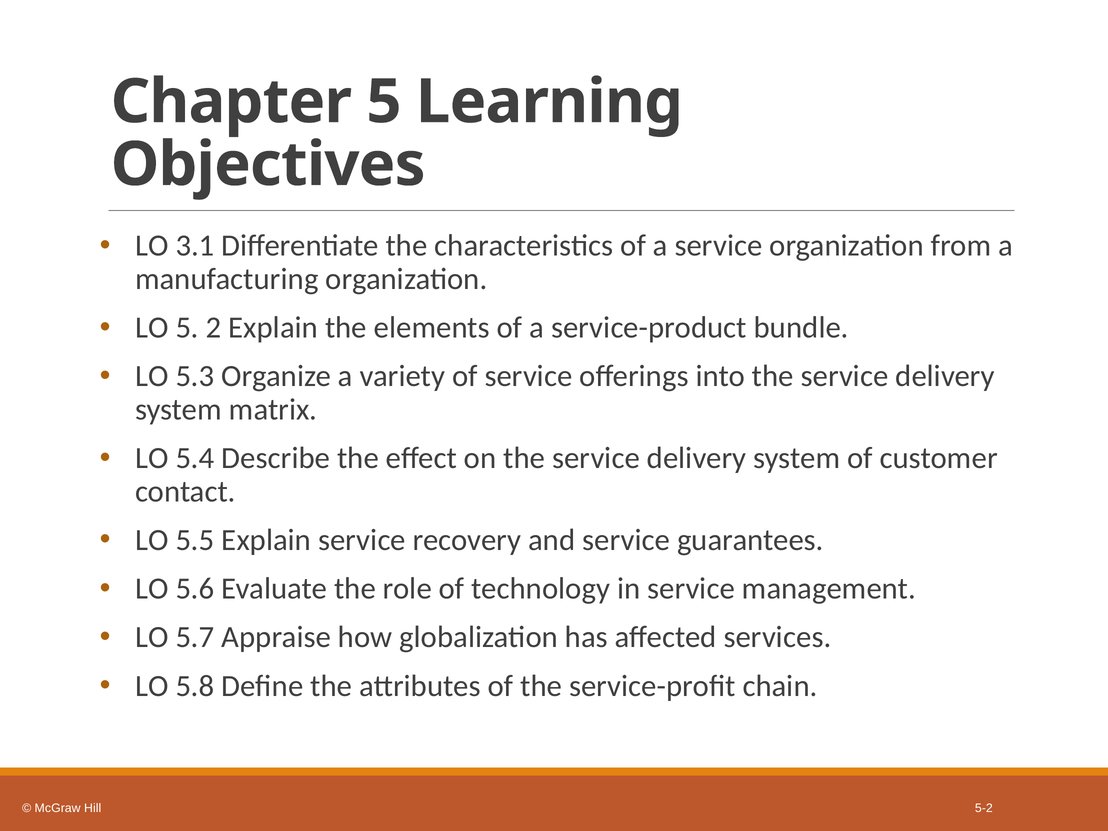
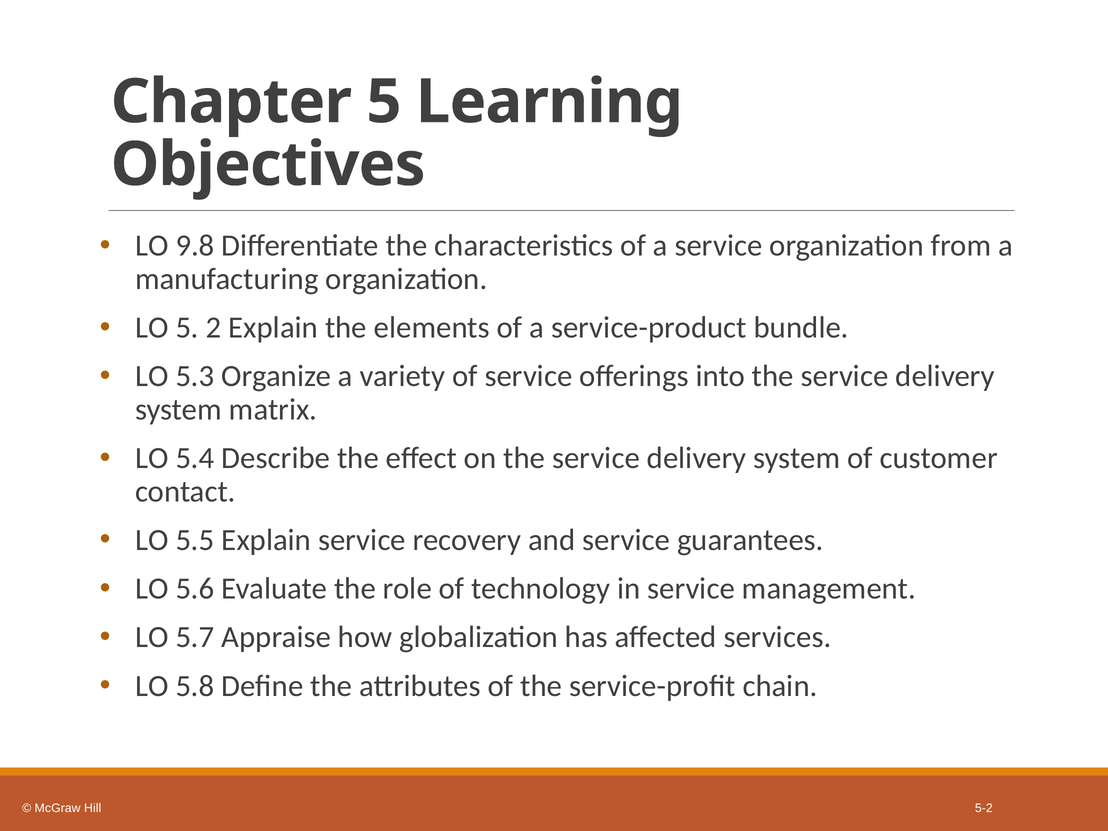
3.1: 3.1 -> 9.8 (195, 246)
